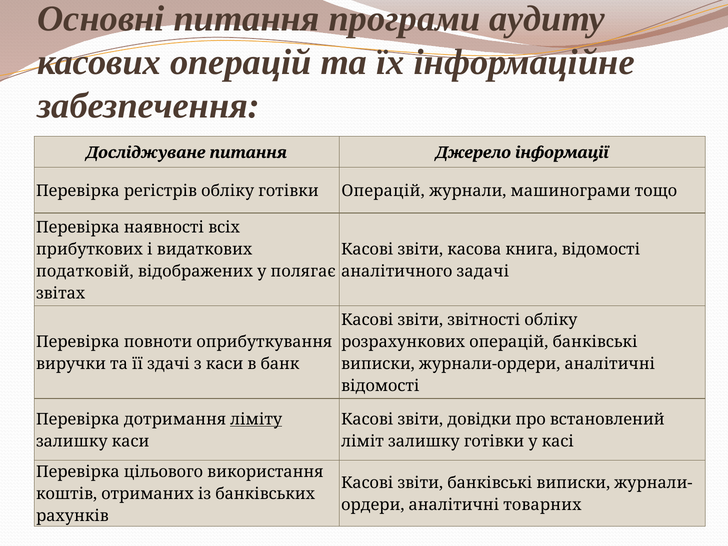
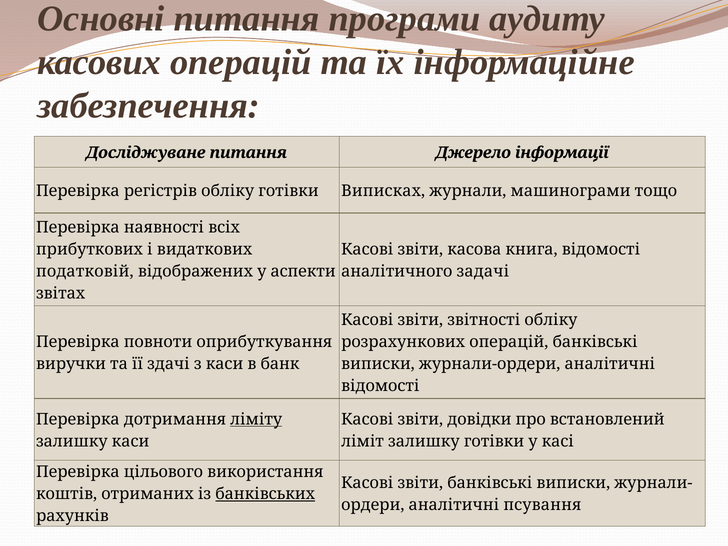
готівки Операцій: Операцій -> Виписках (383, 191)
полягає: полягає -> аспекти (303, 271)
банківських underline: none -> present (265, 494)
товарних: товарних -> псування (542, 505)
